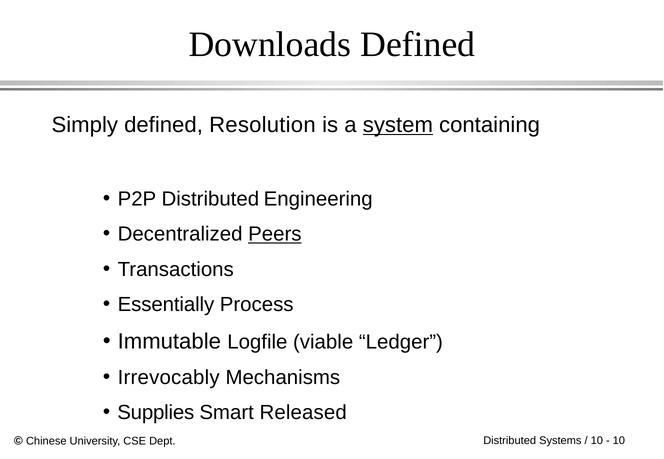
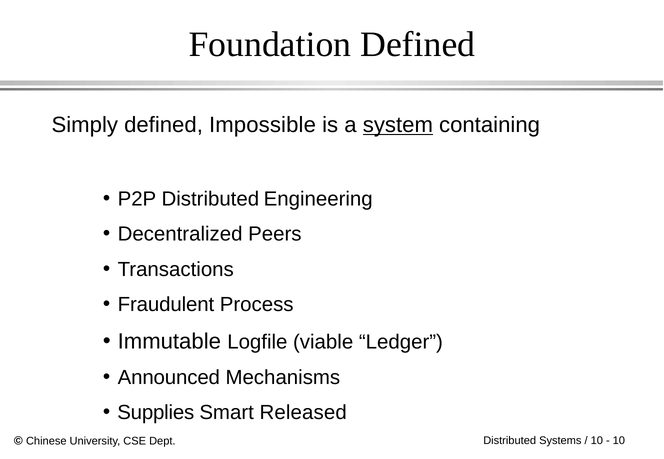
Downloads: Downloads -> Foundation (270, 44)
Resolution: Resolution -> Impossible (262, 125)
Peers underline: present -> none (275, 235)
Essentially: Essentially -> Fraudulent (166, 305)
Irrevocably: Irrevocably -> Announced (169, 378)
